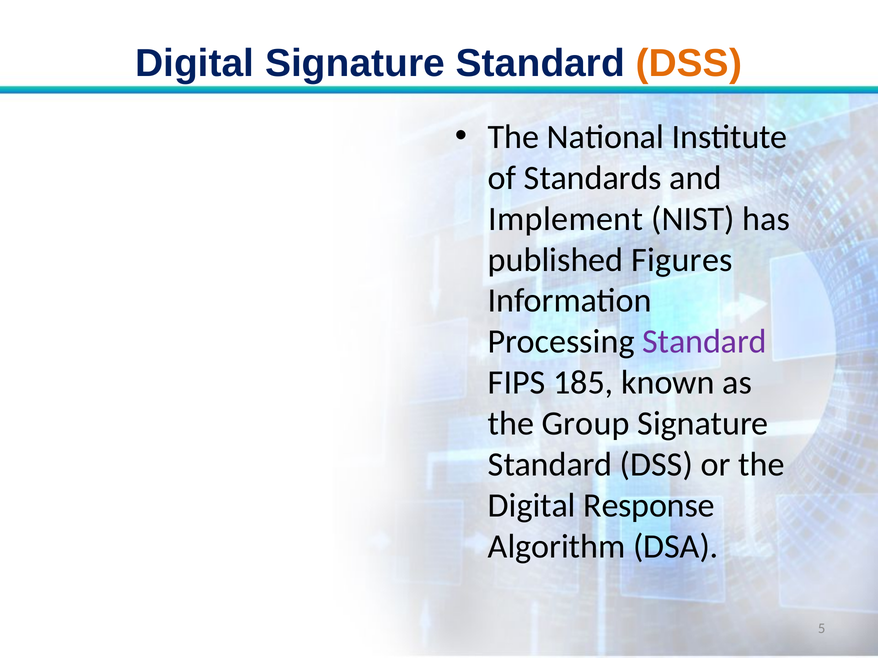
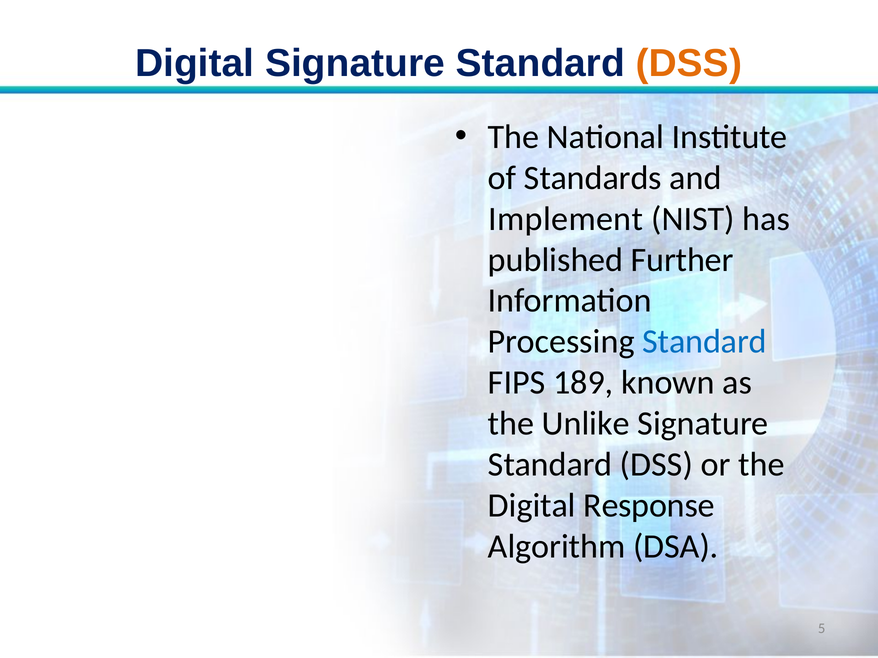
Figures: Figures -> Further (682, 260)
Standard colour: purple -> blue (705, 342)
185: 185 -> 189 (583, 383)
Group: Group -> Unlike (586, 424)
